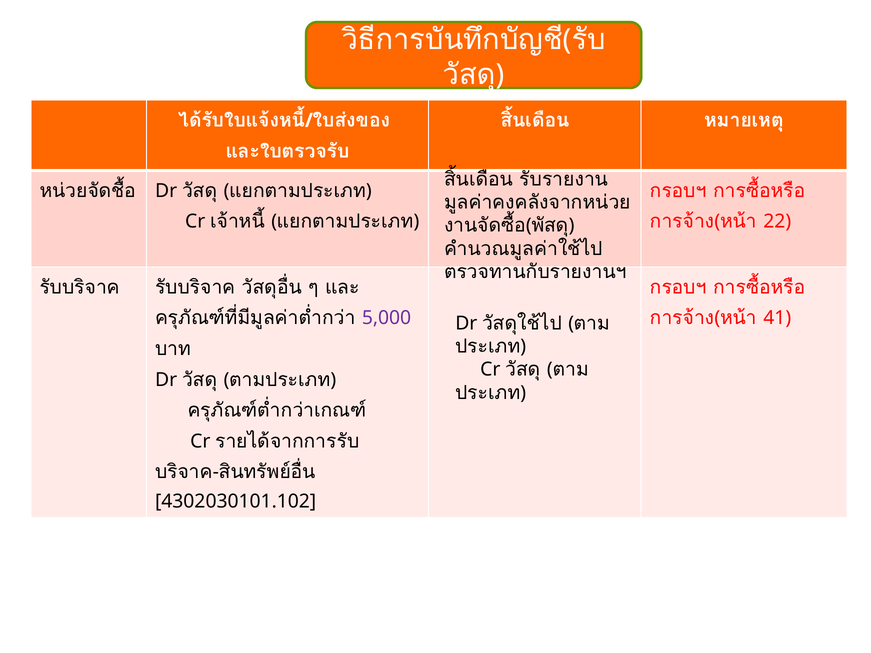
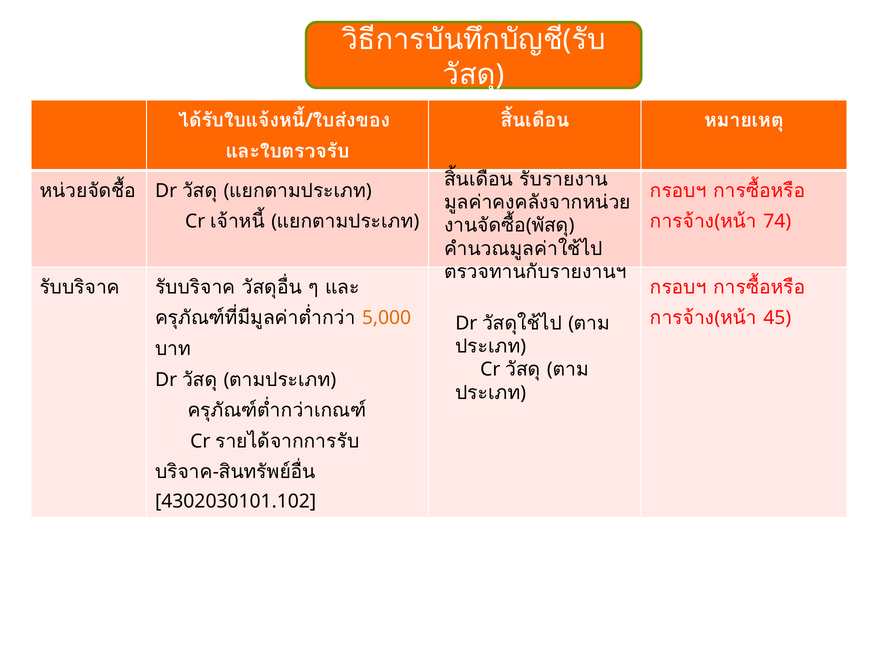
22: 22 -> 74 (777, 222)
41: 41 -> 45 (777, 318)
5,000 colour: purple -> orange (387, 318)
